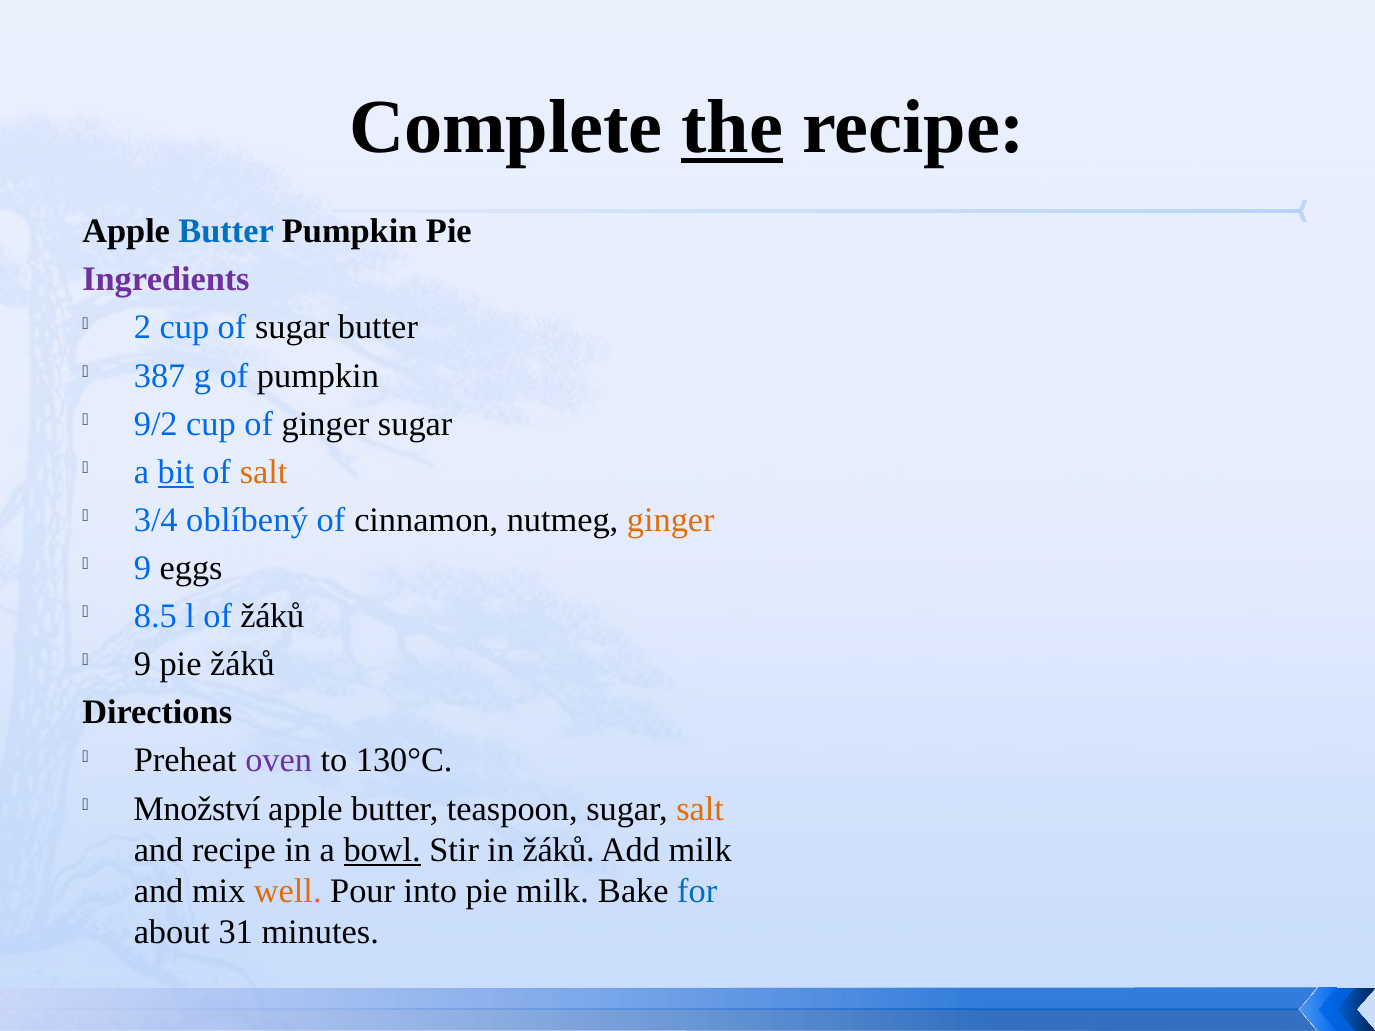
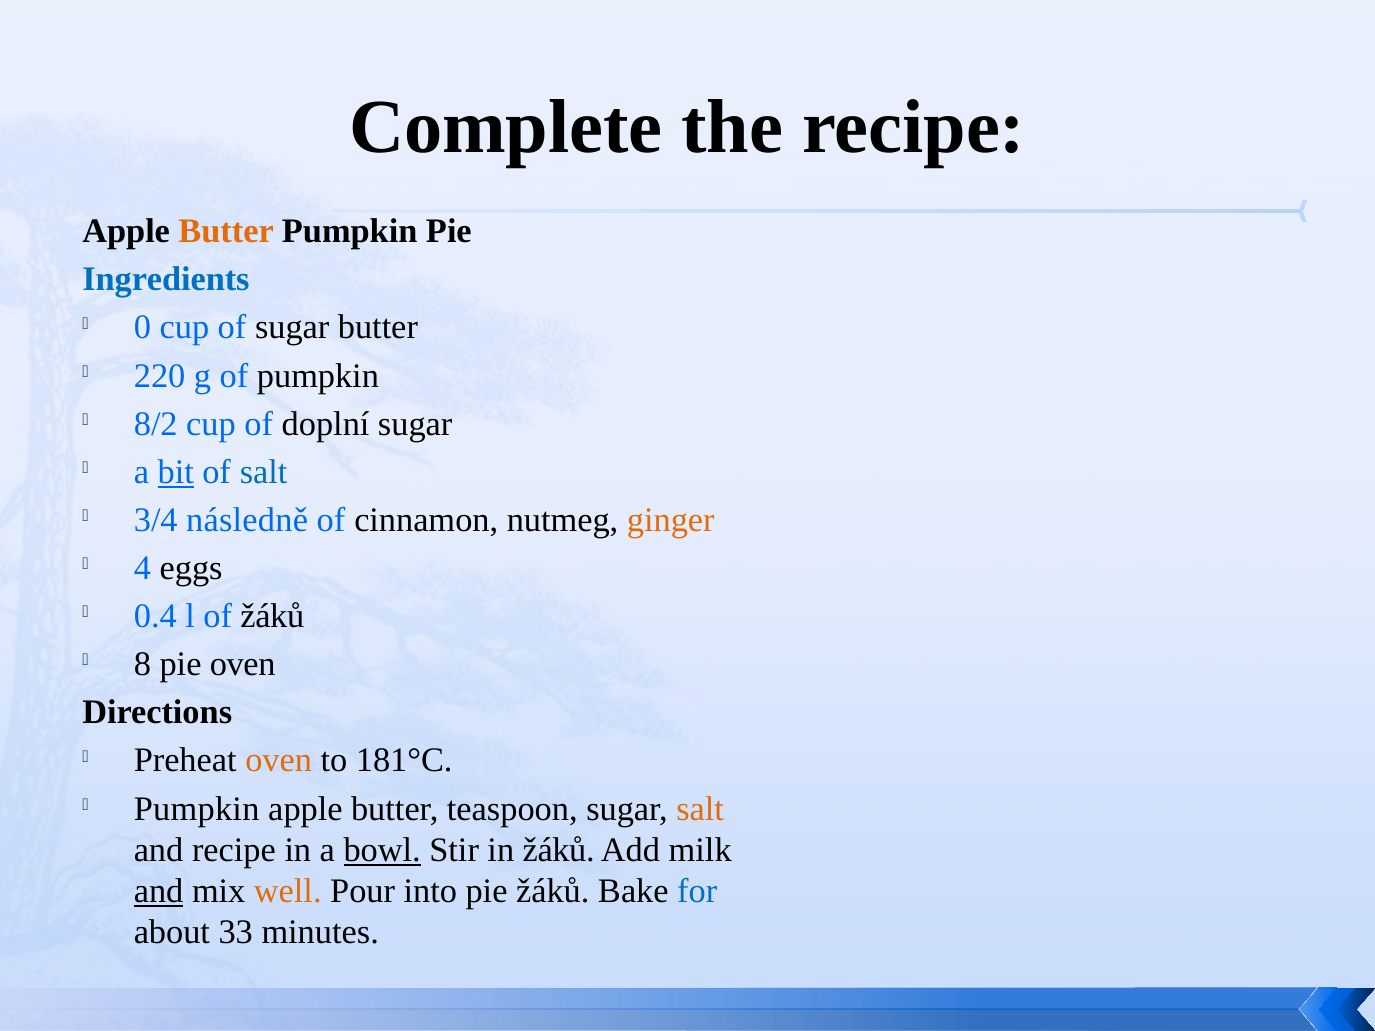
the underline: present -> none (732, 128)
Butter colour: blue -> orange (226, 231)
Ingredients colour: purple -> blue (166, 280)
2: 2 -> 0 (142, 328)
387: 387 -> 220 (160, 376)
9/2: 9/2 -> 8/2 (156, 424)
of ginger: ginger -> doplní (326, 424)
salt colour: orange -> blue (264, 472)
oblíbený: oblíbený -> následně (247, 520)
9: 9 -> 4 (142, 568)
8.5: 8.5 -> 0.4 (155, 616)
9: 9 -> 8 (142, 665)
pie žáků: žáků -> oven (243, 665)
oven colour: purple -> orange (279, 761)
130°C: 130°C -> 181°C (404, 761)
Množství: Množství -> Pumpkin (197, 809)
and underline: none -> present (159, 891)
pie milk: milk -> žáků (553, 891)
31: 31 -> 33 (236, 933)
